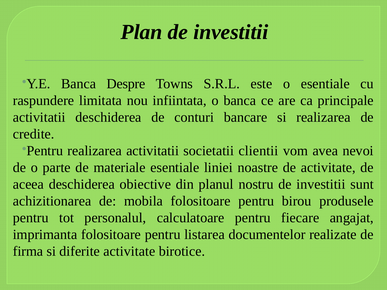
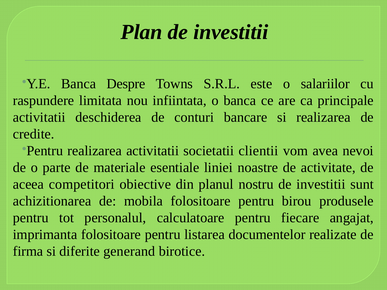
o esentiale: esentiale -> salariilor (325, 84)
aceea deschiderea: deschiderea -> competitori (82, 184)
diferite activitate: activitate -> generand (129, 251)
